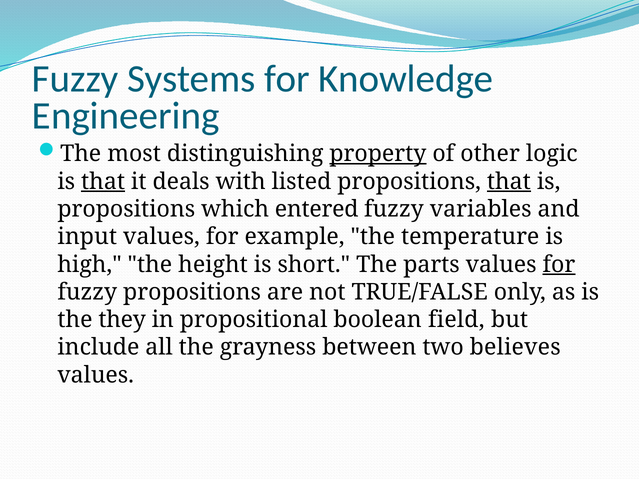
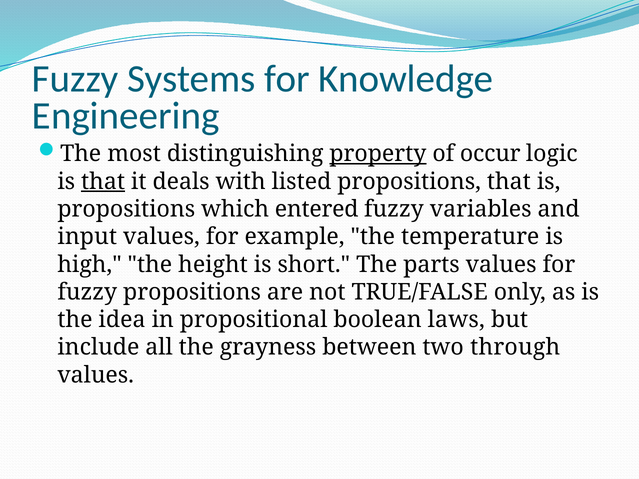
other: other -> occur (490, 154)
that underline: present -> none (509, 182)
for underline: present -> none (559, 265)
they: they -> idea (122, 320)
field: field -> laws (456, 320)
believes: believes -> through (515, 348)
